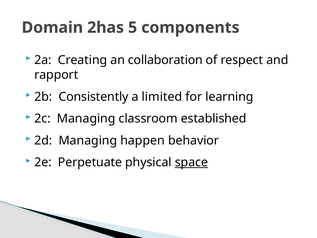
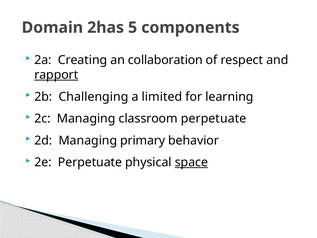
rapport underline: none -> present (56, 75)
Consistently: Consistently -> Challenging (93, 97)
classroom established: established -> perpetuate (214, 119)
happen: happen -> primary (143, 140)
